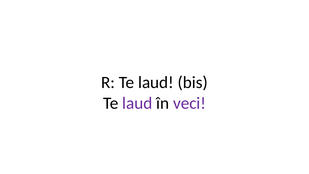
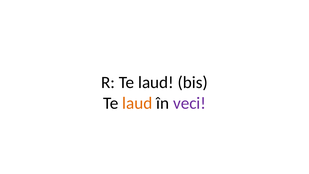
laud colour: purple -> orange (137, 103)
